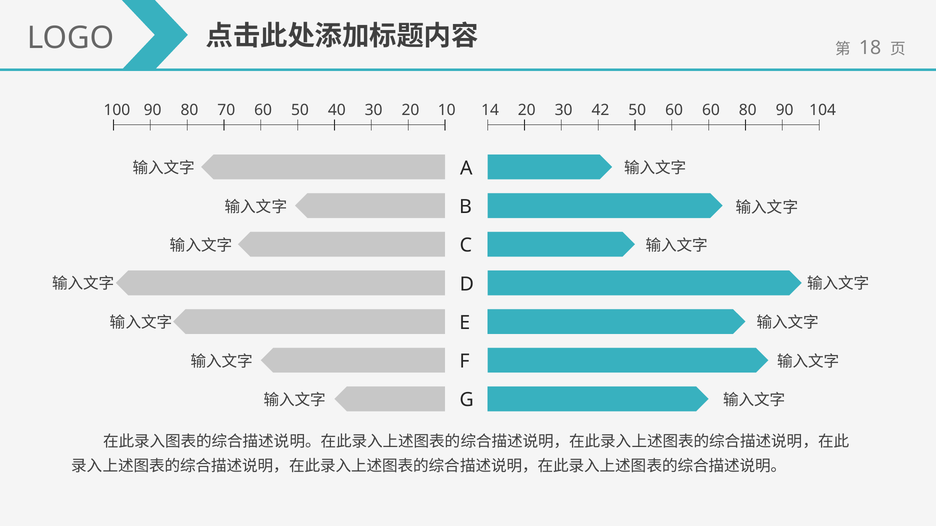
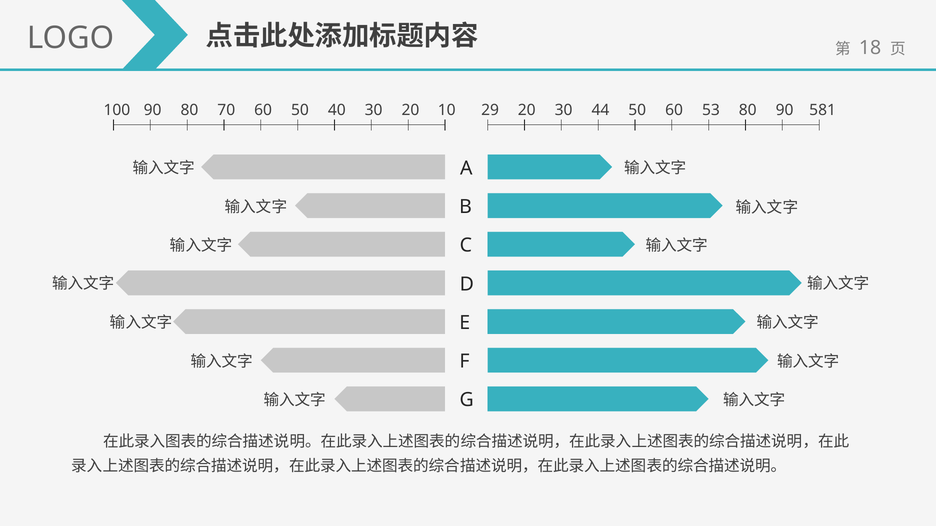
14: 14 -> 29 (490, 110)
42: 42 -> 44 (600, 110)
60 60: 60 -> 53 (711, 110)
104: 104 -> 581 (823, 110)
